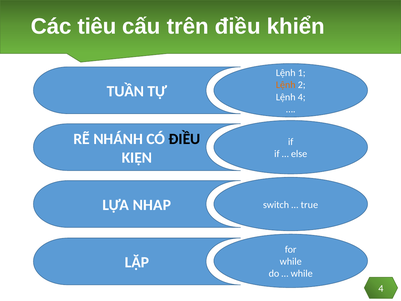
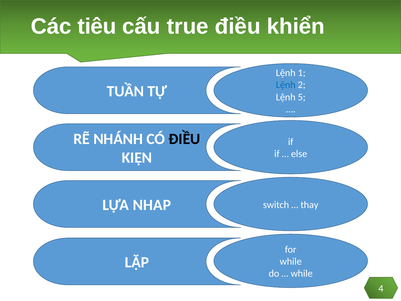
trên: trên -> true (188, 27)
Lệnh colour: orange -> blue (286, 85)
Lệnh 4: 4 -> 5 (302, 97)
true: true -> thay (309, 205)
